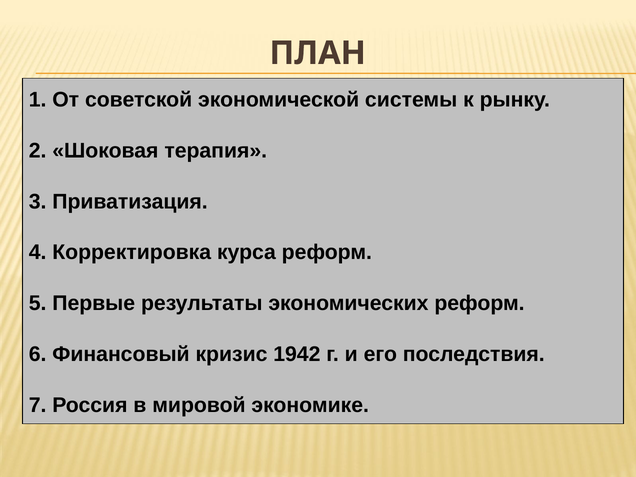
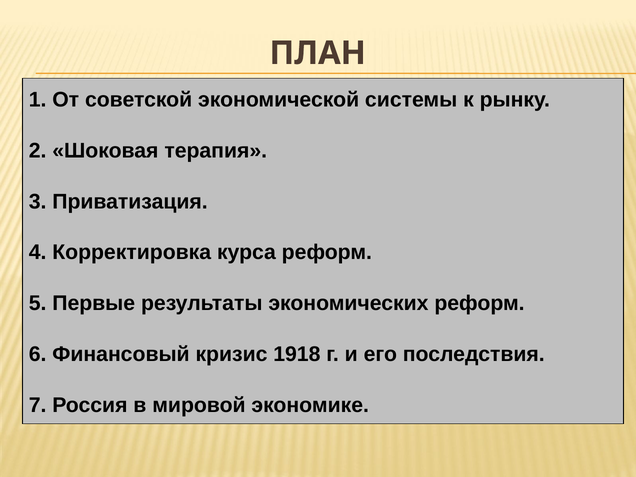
1942: 1942 -> 1918 (297, 354)
